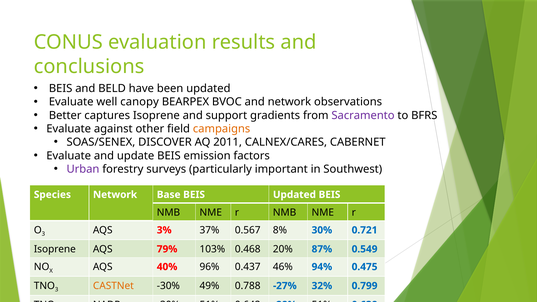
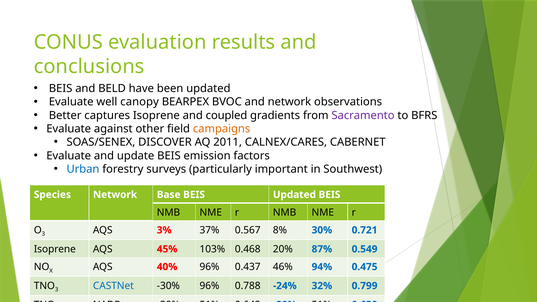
support: support -> coupled (226, 115)
Urban colour: purple -> blue (83, 169)
79%: 79% -> 45% (167, 249)
CASTNet colour: orange -> blue (113, 286)
-30% 49%: 49% -> 96% (210, 286)
-27%: -27% -> -24% (285, 286)
